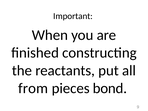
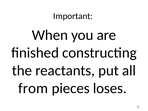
bond: bond -> loses (110, 88)
